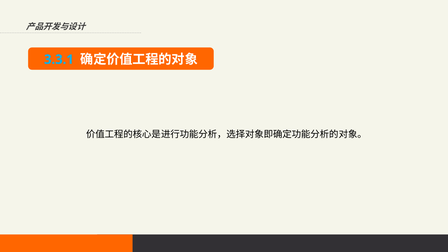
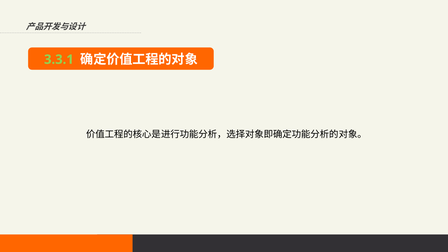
3.3.1 colour: light blue -> light green (59, 60)
